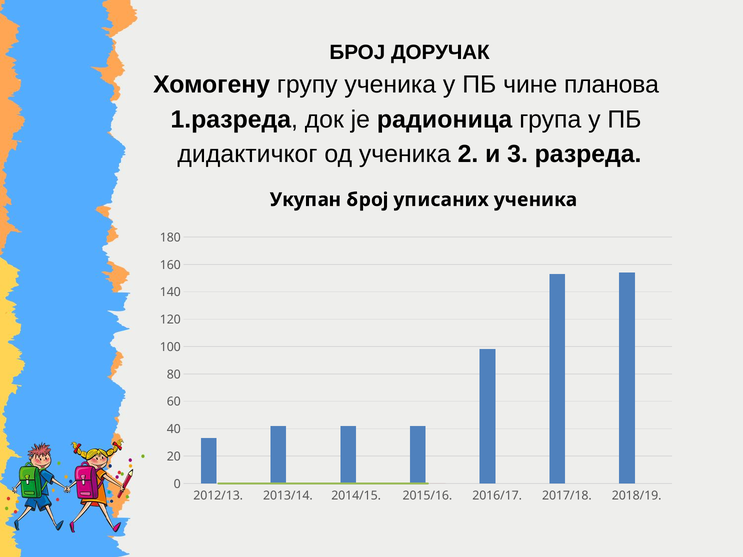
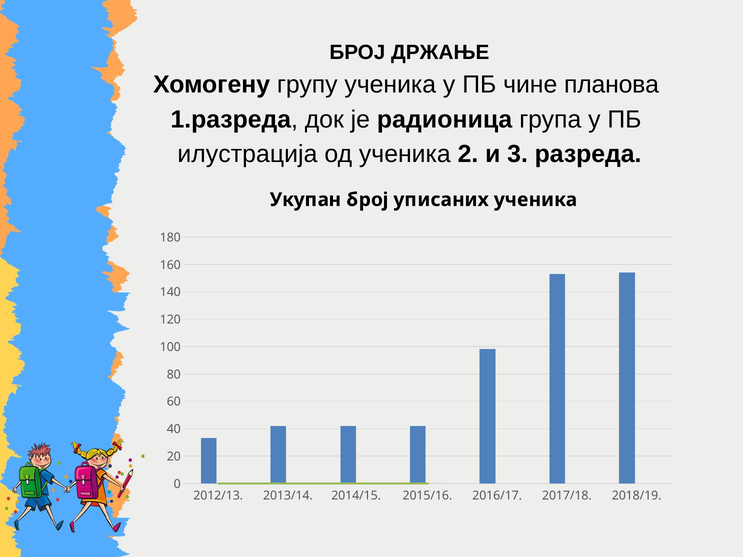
ДОРУЧАК: ДОРУЧАК -> ДРЖАЊЕ (440, 52)
дидактичког: дидактичког -> илустрација (247, 154)
